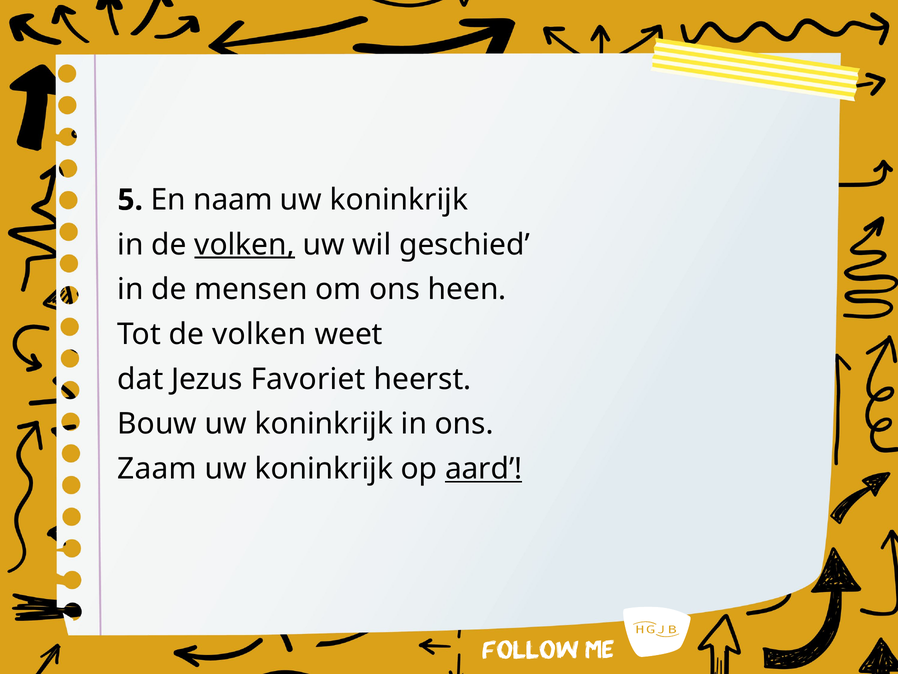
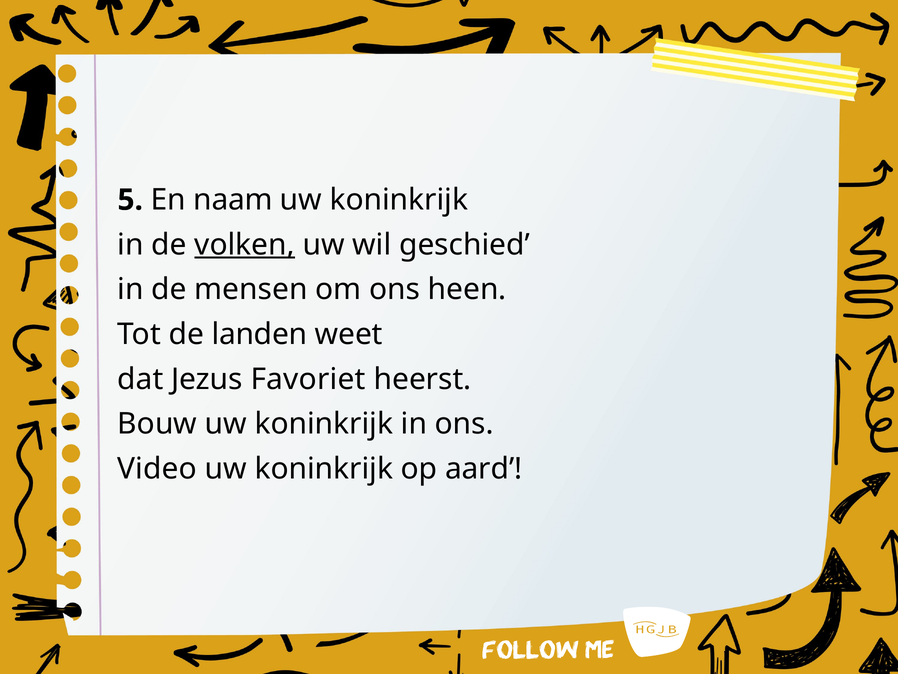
Tot de volken: volken -> landen (259, 334)
Zaam: Zaam -> Video (157, 469)
aard underline: present -> none (484, 469)
